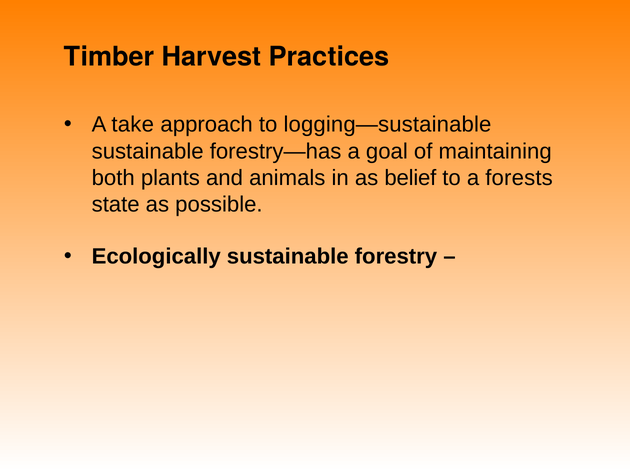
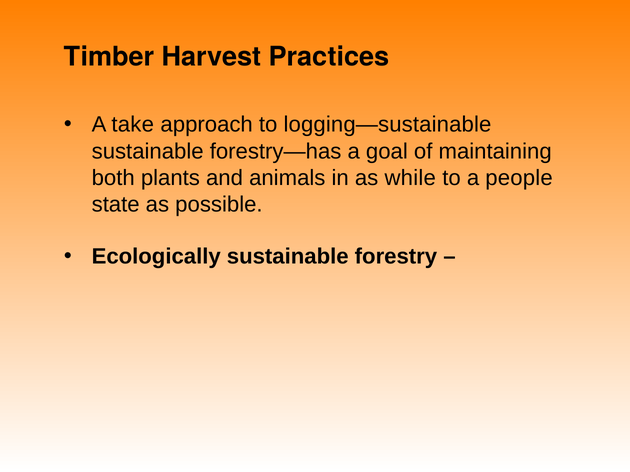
belief: belief -> while (410, 178)
forests: forests -> people (519, 178)
